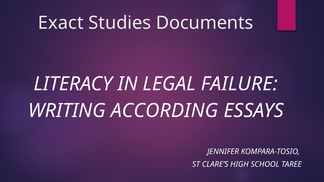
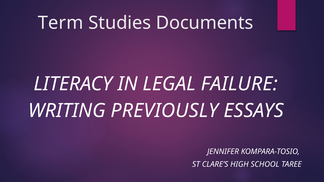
Exact: Exact -> Term (61, 23)
ACCORDING: ACCORDING -> PREVIOUSLY (164, 111)
